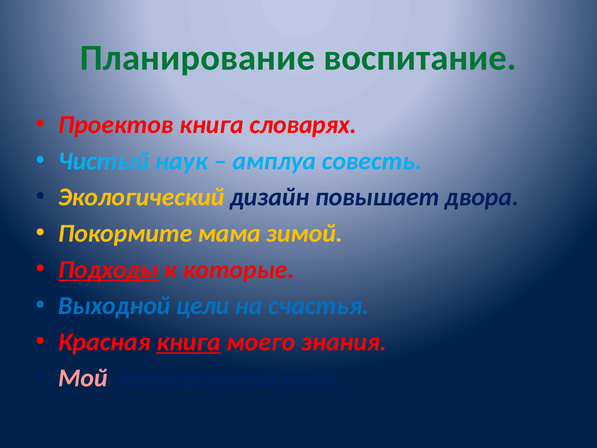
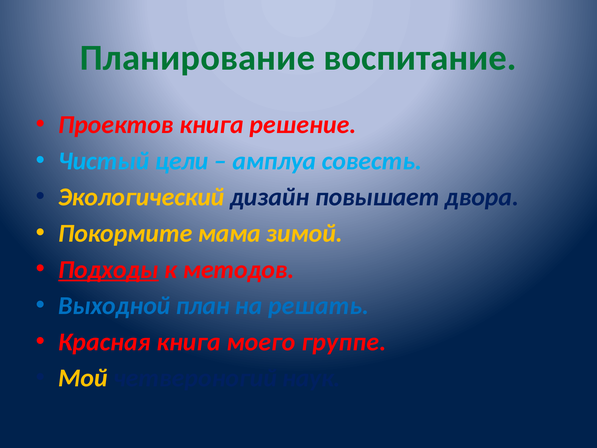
словарях: словарях -> решение (303, 125)
Чистый наук: наук -> цели (182, 161)
которые: которые -> методов (239, 269)
цели: цели -> план (203, 306)
счастья: счастья -> решать (319, 306)
книга underline: present -> none (189, 342)
знания: знания -> группе (344, 342)
Мой colour: pink -> yellow (83, 378)
